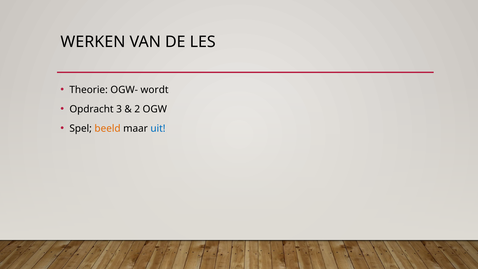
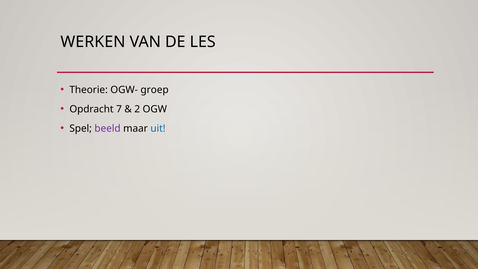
wordt: wordt -> groep (155, 90)
3: 3 -> 7 (119, 109)
beeld colour: orange -> purple (108, 129)
